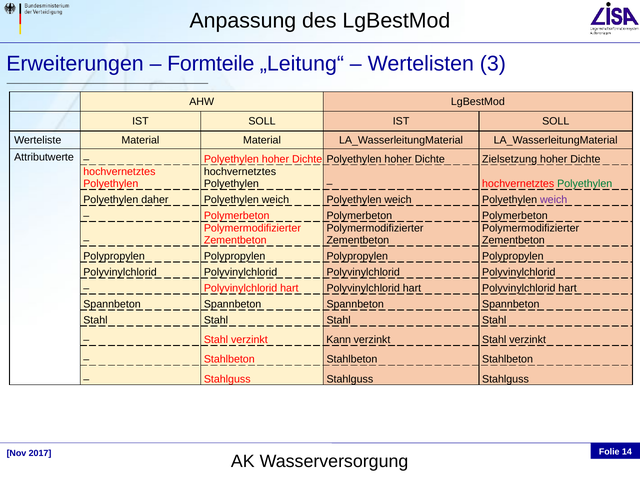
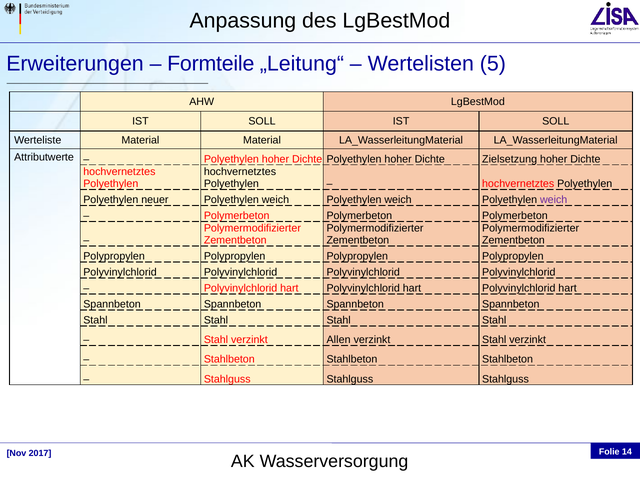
3: 3 -> 5 (493, 64)
Polyethylen colour: green -> black (585, 184)
daher: daher -> neuer (155, 200)
Kann: Kann -> Allen (339, 340)
